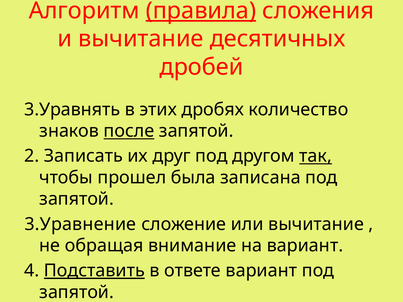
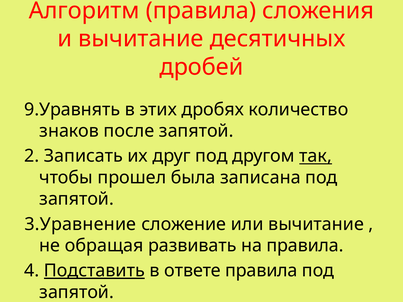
правила underline: present -> none (201, 11)
3.Уравнять: 3.Уравнять -> 9.Уравнять (72, 110)
после underline: present -> none (129, 131)
внимание: внимание -> развивать (192, 246)
на вариант: вариант -> правила (305, 246)
ответе вариант: вариант -> правила (261, 271)
